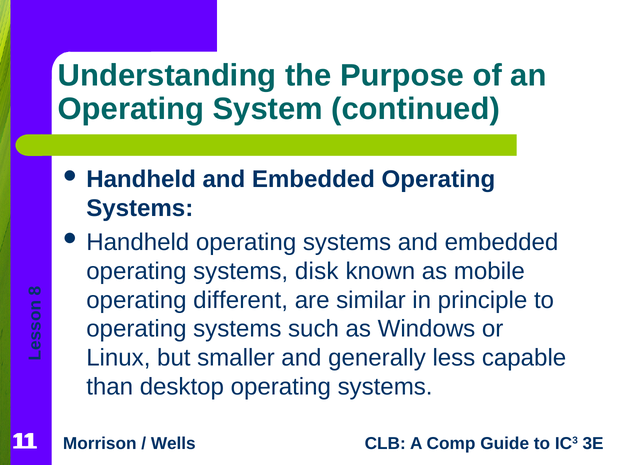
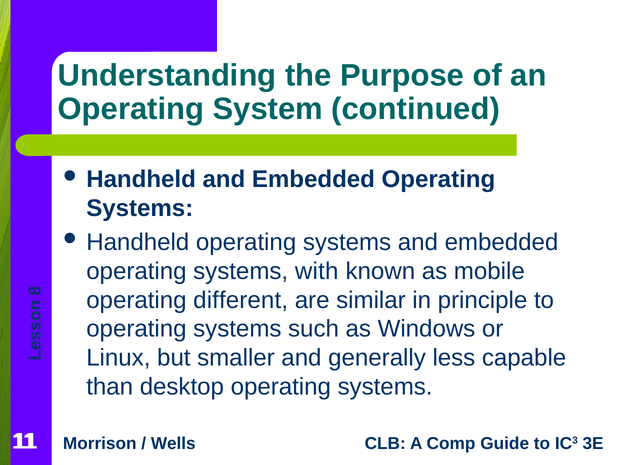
disk: disk -> with (317, 271)
